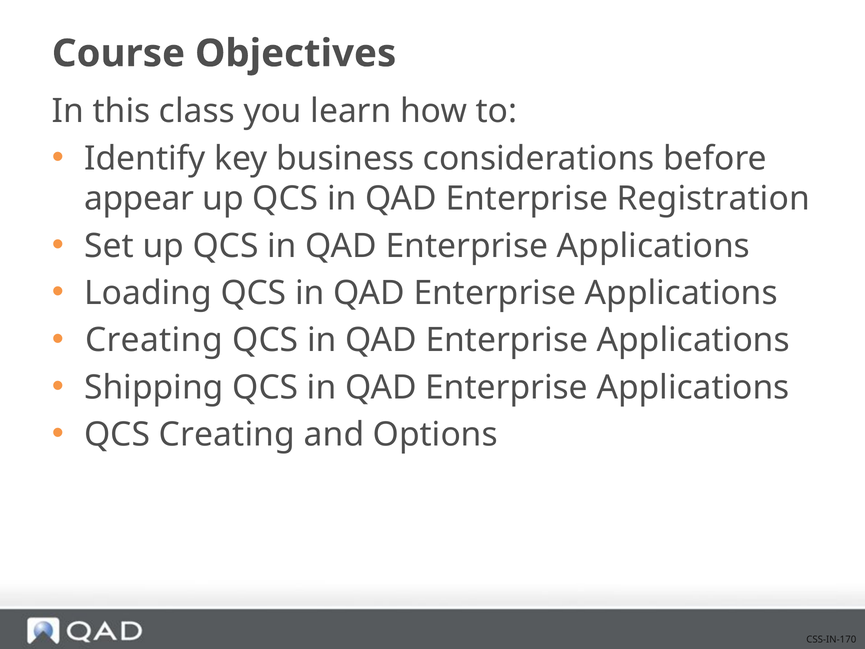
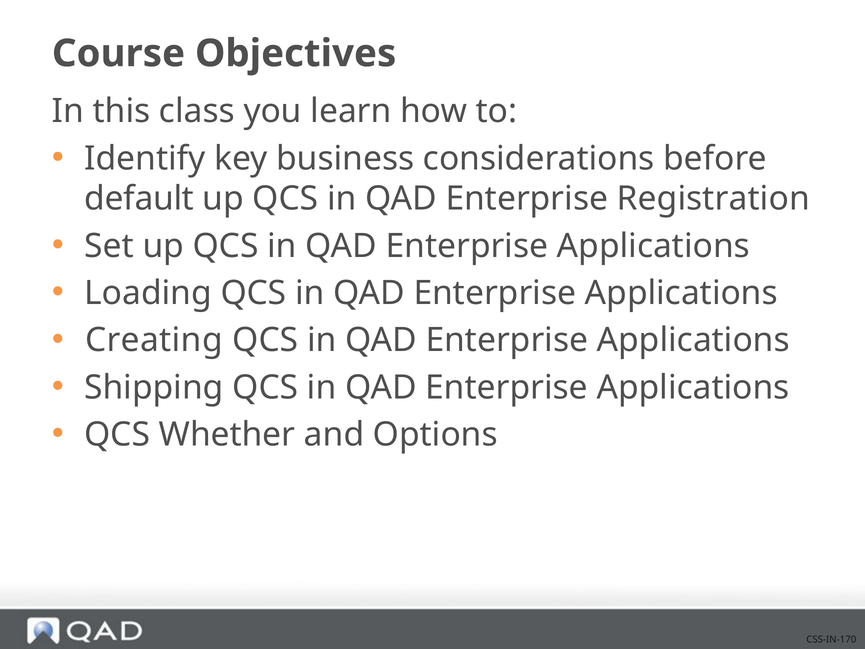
appear: appear -> default (139, 199)
QCS Creating: Creating -> Whether (227, 434)
